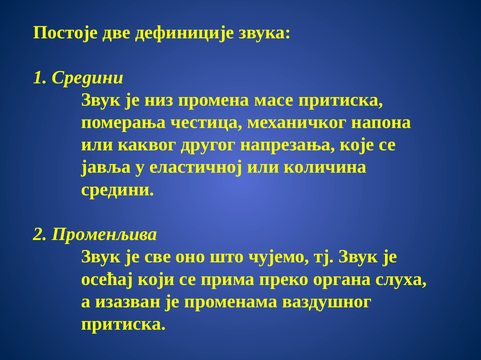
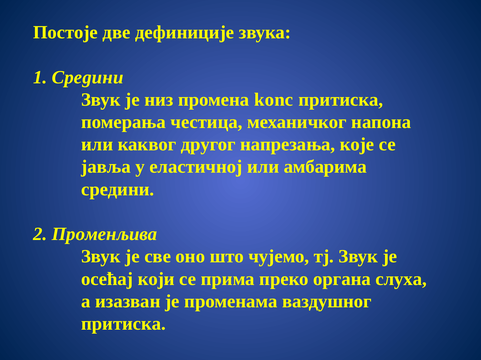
масе: масе -> kоnc (274, 100)
количина: количина -> амбарима (325, 167)
